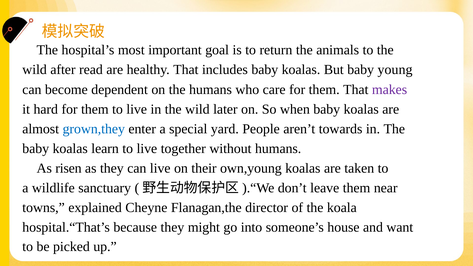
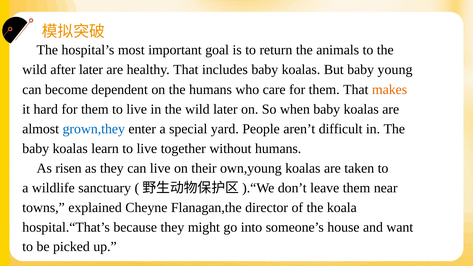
after read: read -> later (91, 70)
makes colour: purple -> orange (390, 89)
towards: towards -> difficult (341, 129)
